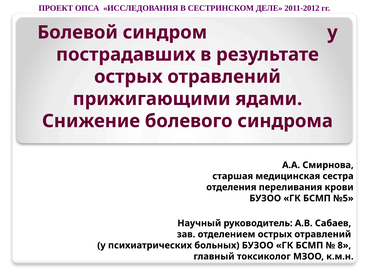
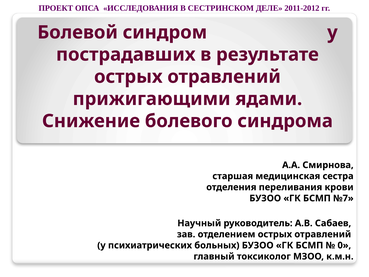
№5: №5 -> №7 (343, 198)
8: 8 -> 0 (344, 245)
